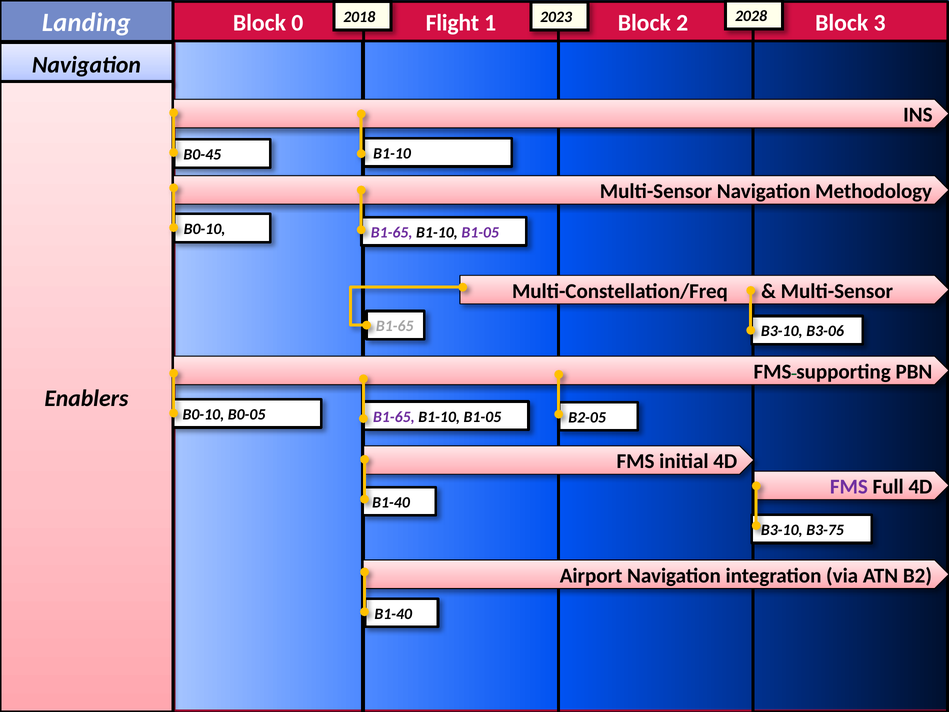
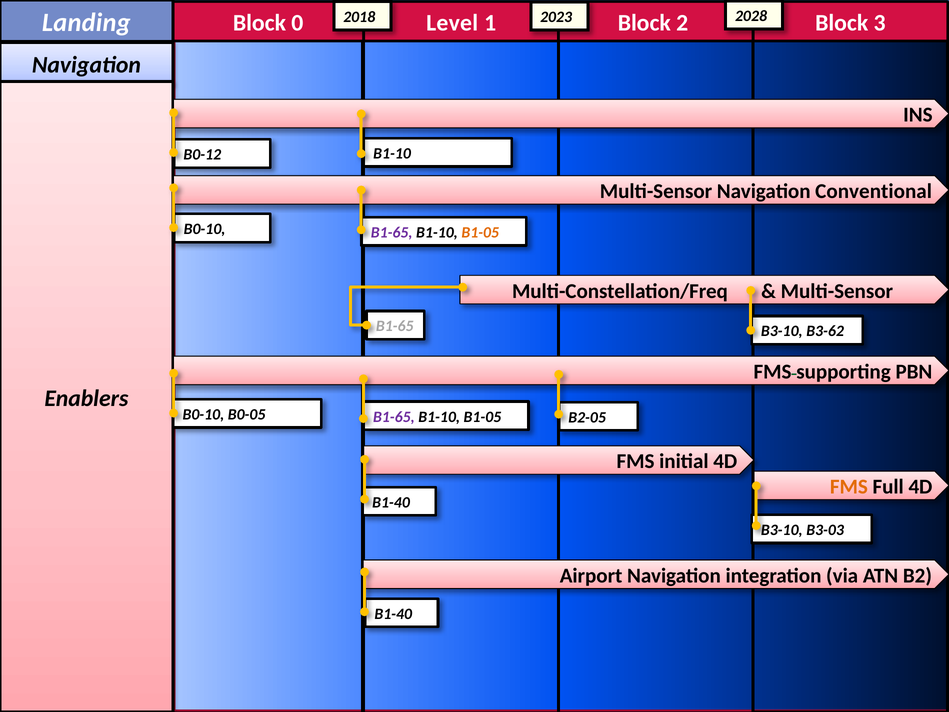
Flight: Flight -> Level (452, 23)
B0-45: B0-45 -> B0-12 (202, 155)
Methodology: Methodology -> Conventional (874, 191)
B1-05 colour: purple -> orange (480, 232)
B3-06: B3-06 -> B3-62 (825, 331)
FMS colour: purple -> orange (849, 487)
B3-75: B3-75 -> B3-03 (825, 530)
